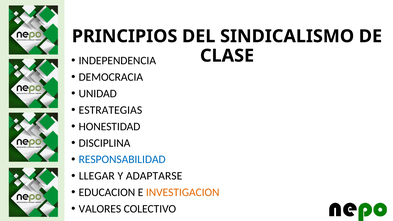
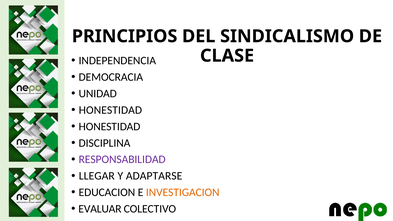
ESTRATEGIAS: ESTRATEGIAS -> HONESTIDAD (110, 110)
RESPONSABILIDAD colour: blue -> purple (122, 160)
VALORES: VALORES -> EVALUAR (100, 209)
